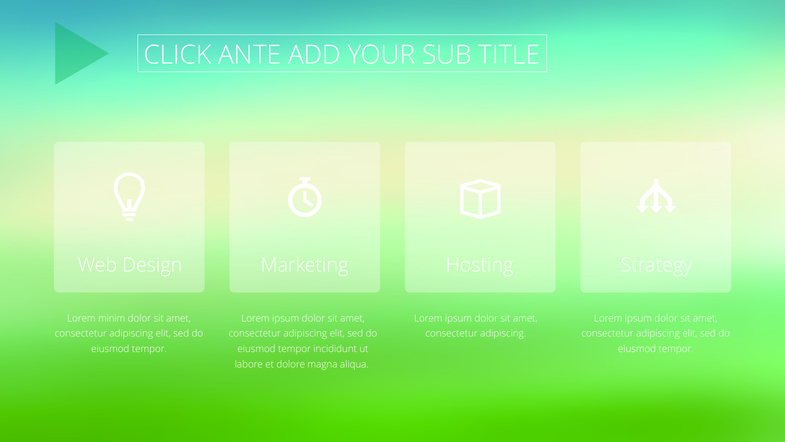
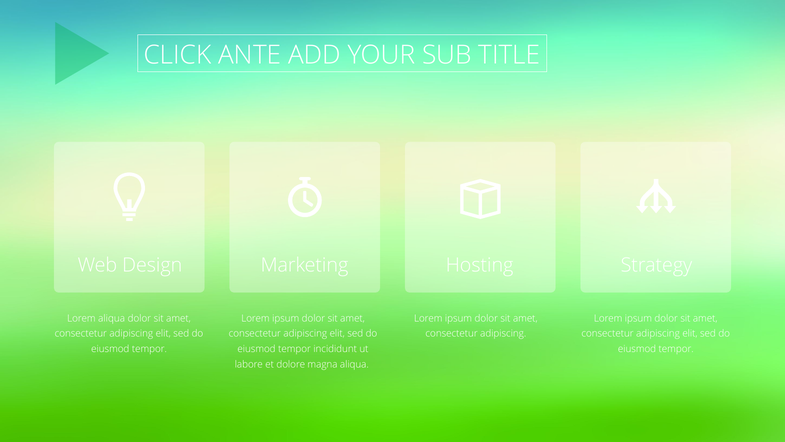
Lorem minim: minim -> aliqua (112, 318)
